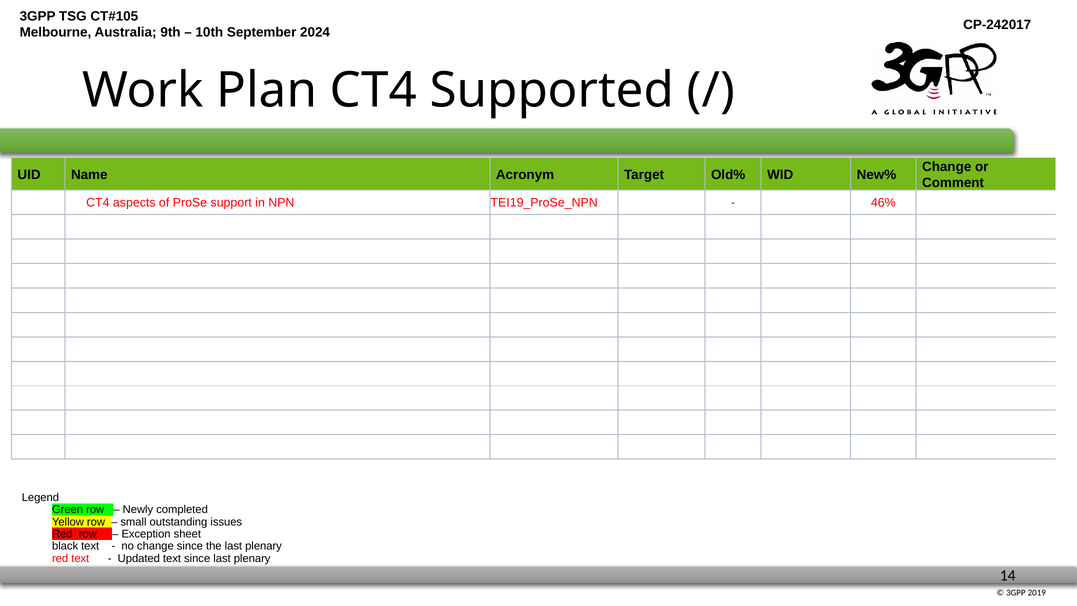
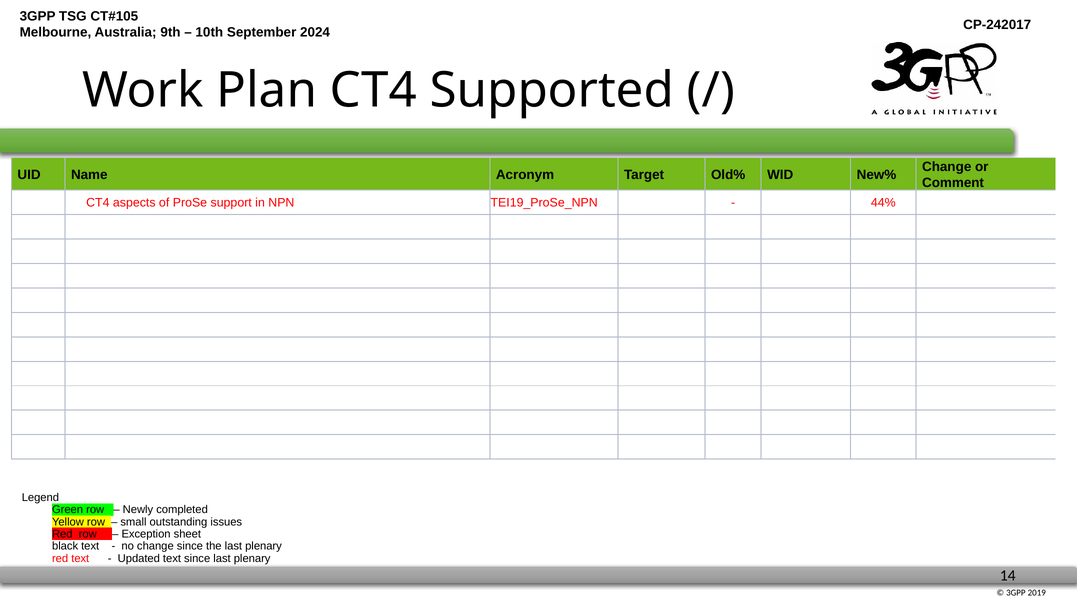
46%: 46% -> 44% (883, 203)
